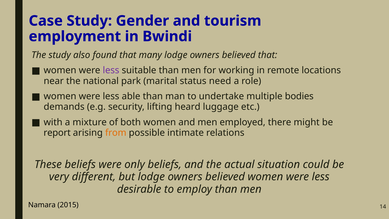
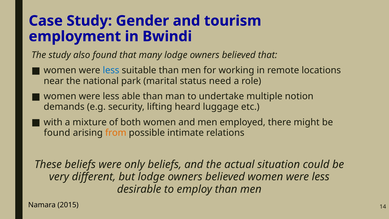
less colour: purple -> blue (111, 70)
bodies: bodies -> notion (299, 96)
report: report -> found (57, 133)
